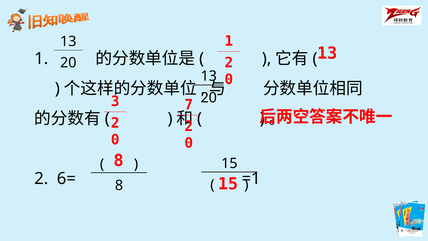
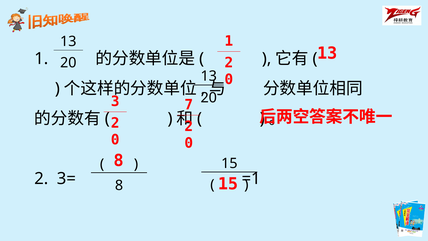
6=: 6= -> 3= (66, 179)
